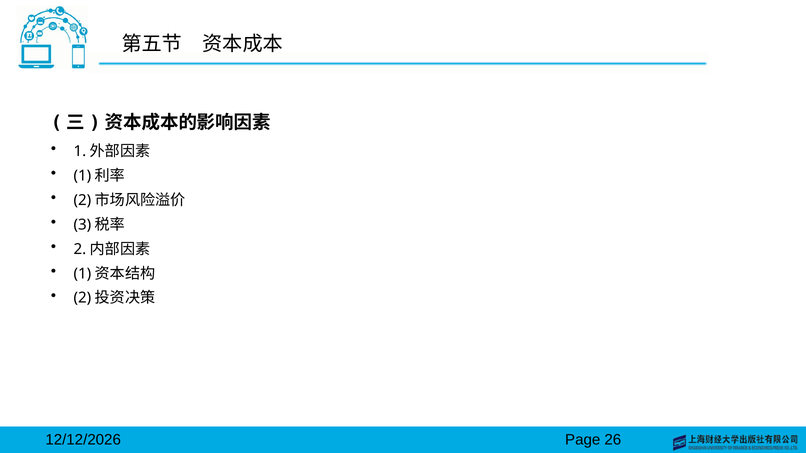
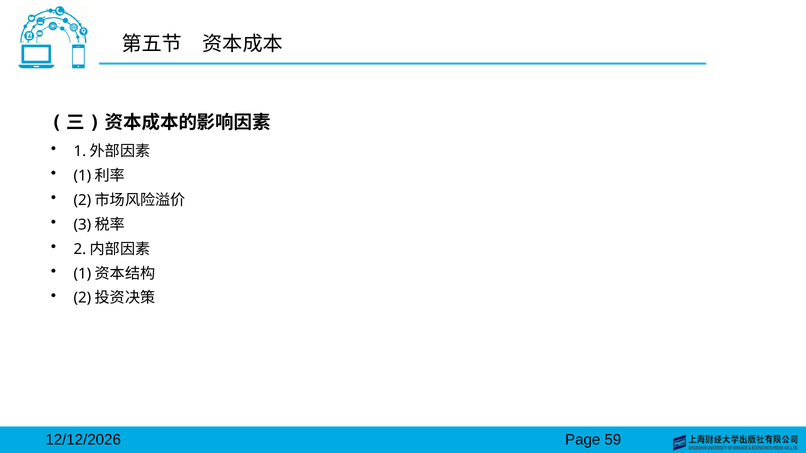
26: 26 -> 59 (613, 440)
